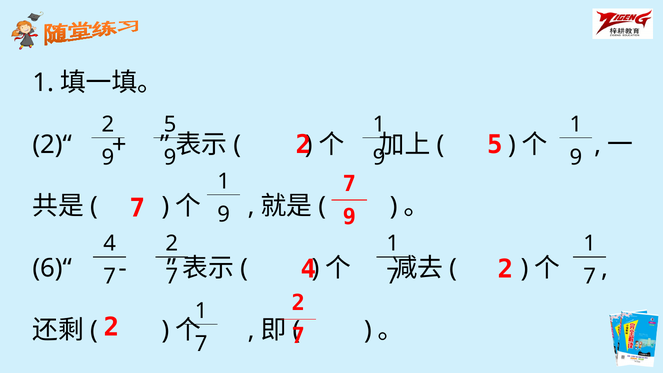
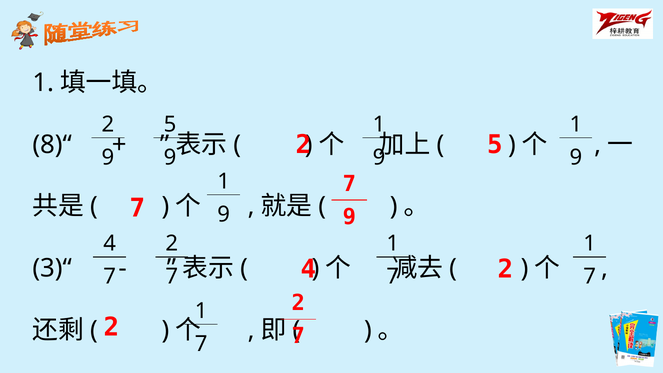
2)“: 2)“ -> 8)“ (52, 144)
6)“: 6)“ -> 3)“ (52, 268)
